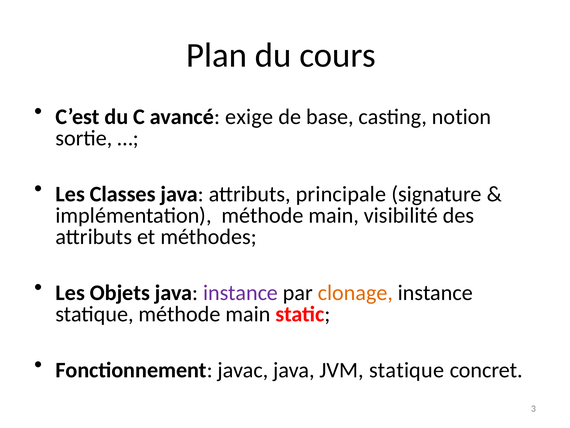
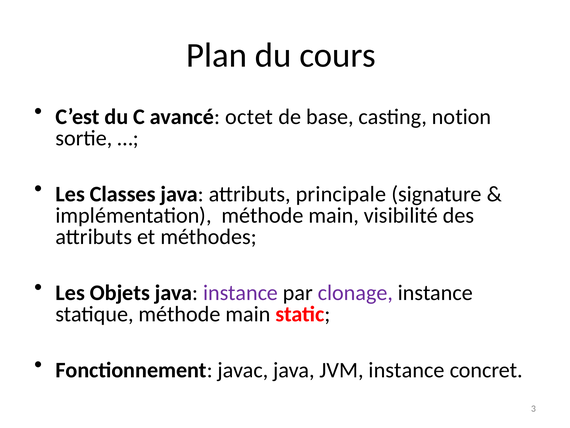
exige: exige -> octet (249, 117)
clonage colour: orange -> purple (355, 292)
JVM statique: statique -> instance (407, 370)
